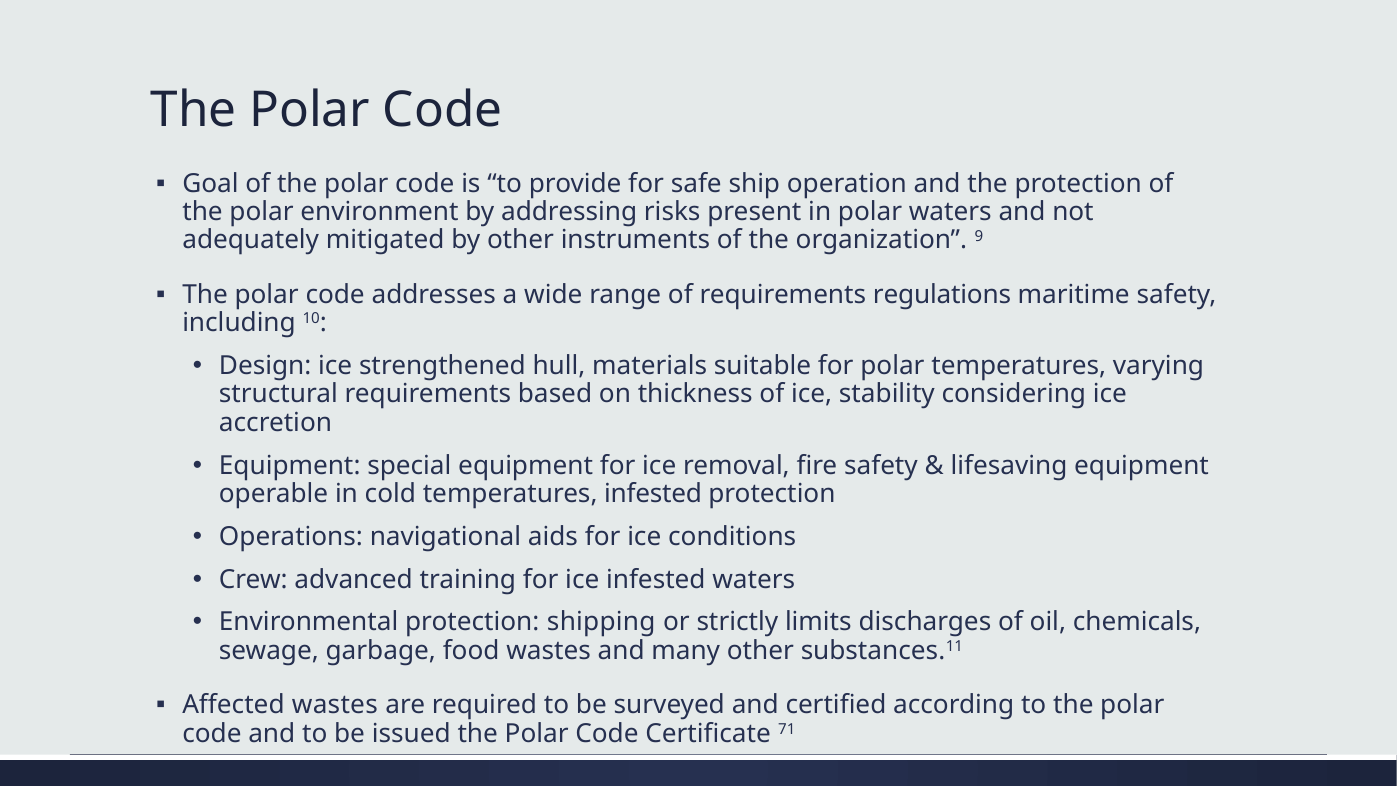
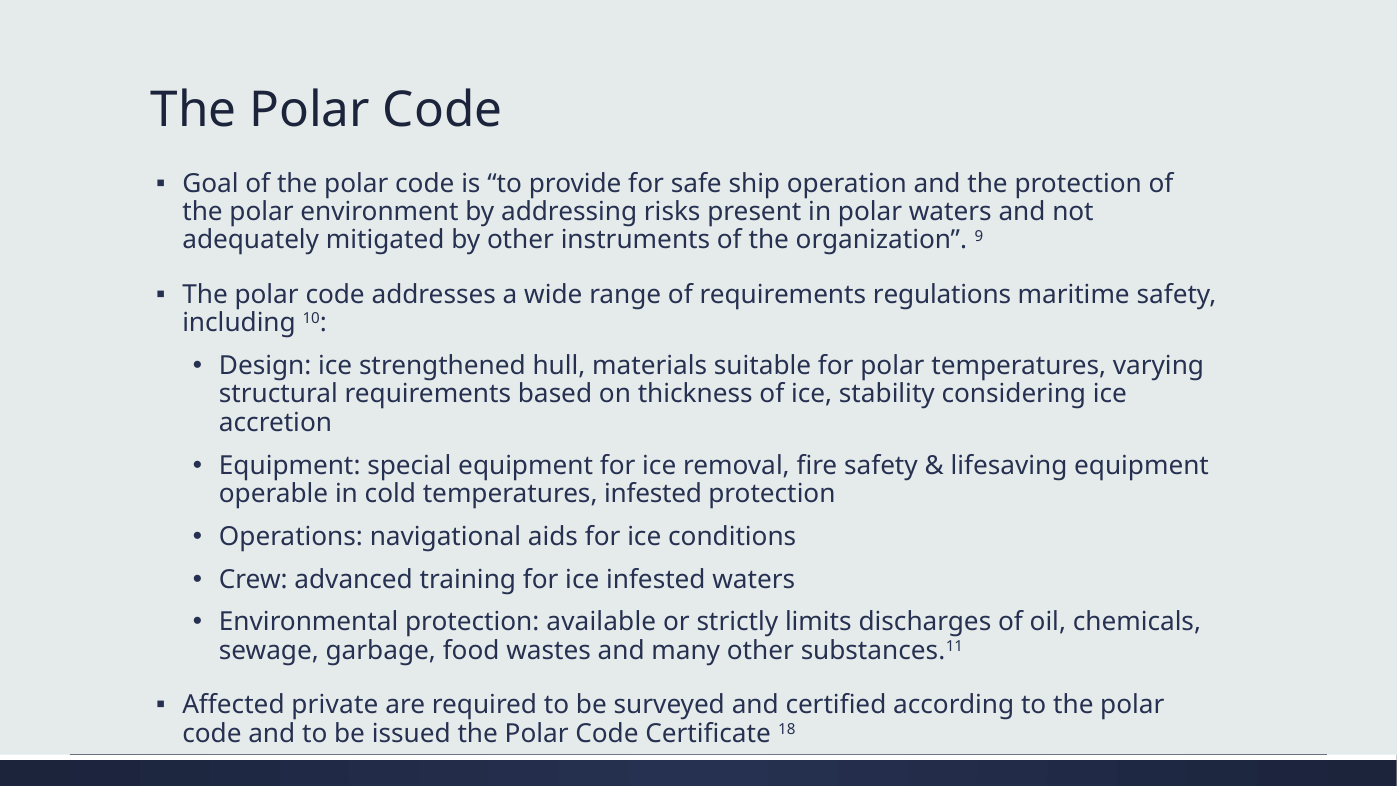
shipping: shipping -> available (601, 622)
Affected wastes: wastes -> private (335, 705)
71: 71 -> 18 (787, 729)
